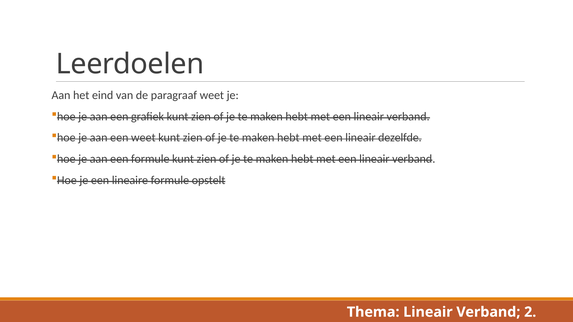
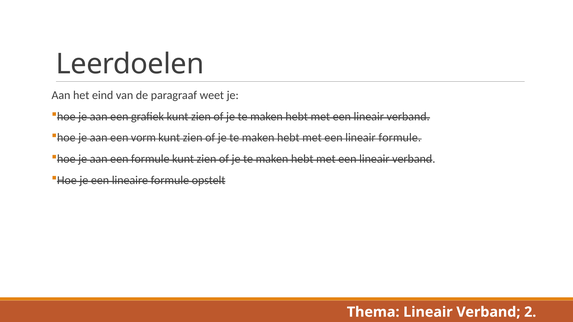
een weet: weet -> vorm (143, 138)
lineair dezelfde: dezelfde -> formule (400, 138)
